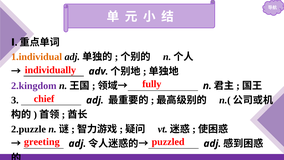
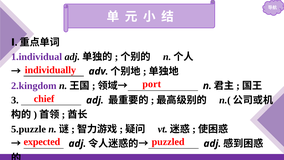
1.individual colour: orange -> purple (37, 57)
fully: fully -> port (152, 84)
2.puzzle: 2.puzzle -> 5.puzzle (29, 129)
greeting: greeting -> expected (42, 141)
